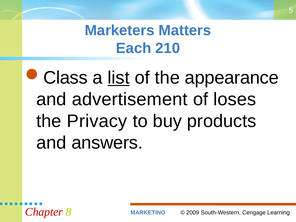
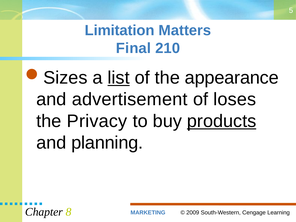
Marketers: Marketers -> Limitation (120, 30)
Each: Each -> Final (134, 48)
Class: Class -> Sizes (65, 78)
products underline: none -> present (222, 121)
answers: answers -> planning (107, 143)
Chapter colour: red -> black (44, 212)
